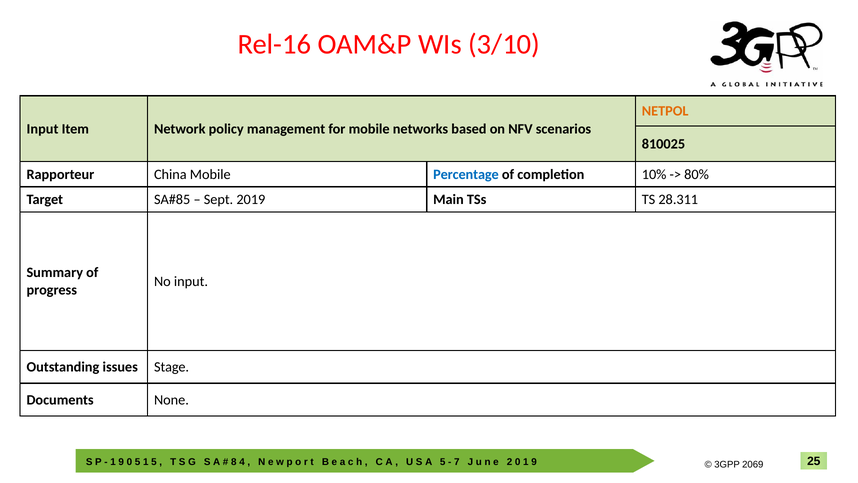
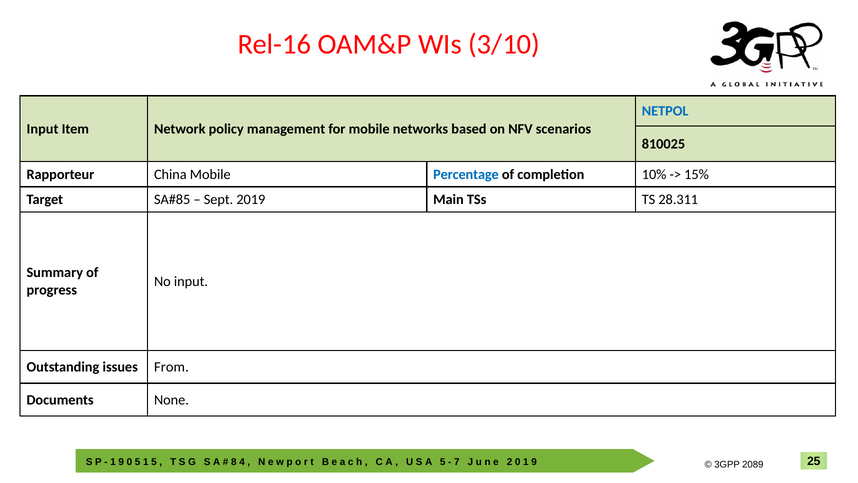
NETPOL colour: orange -> blue (665, 111)
80%: 80% -> 15% (697, 174)
Stage: Stage -> From (171, 367)
2069: 2069 -> 2089 (753, 464)
